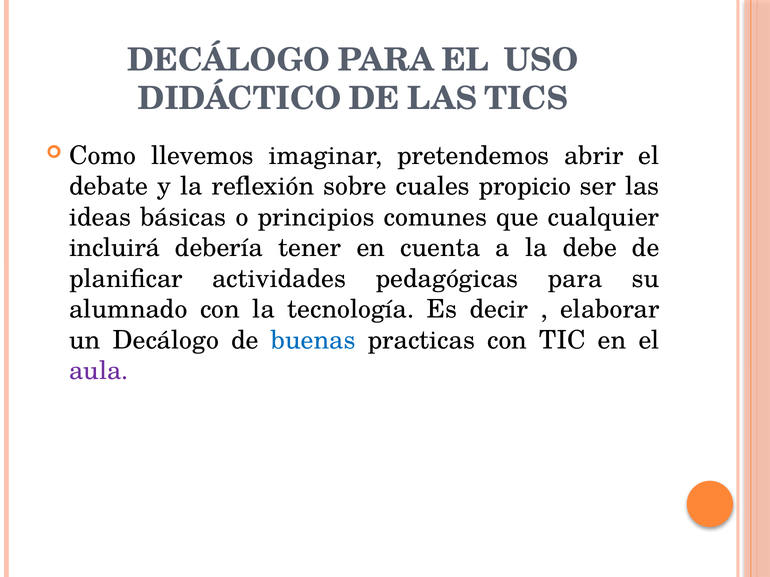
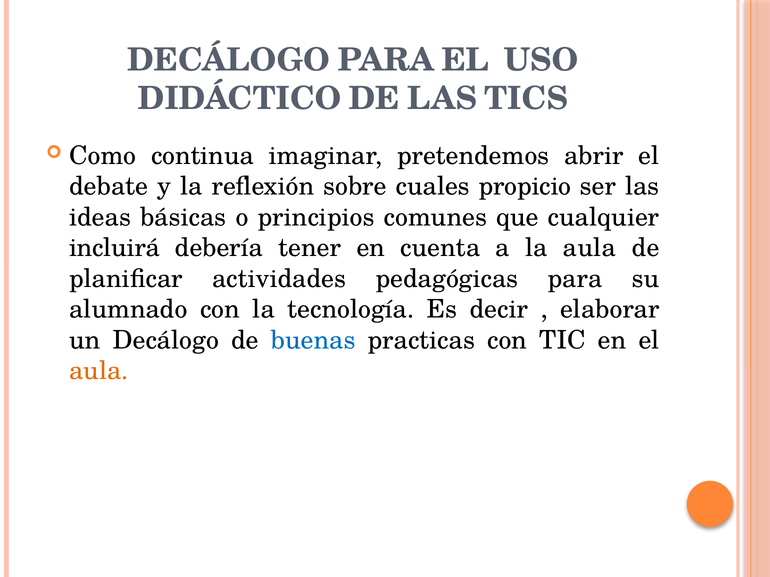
llevemos: llevemos -> continua (202, 156)
la debe: debe -> aula (590, 248)
aula colour: purple -> orange (99, 371)
